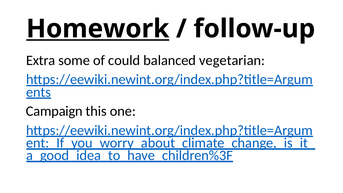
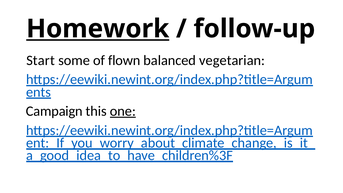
Extra: Extra -> Start (41, 60)
could: could -> flown (124, 60)
one underline: none -> present (123, 111)
